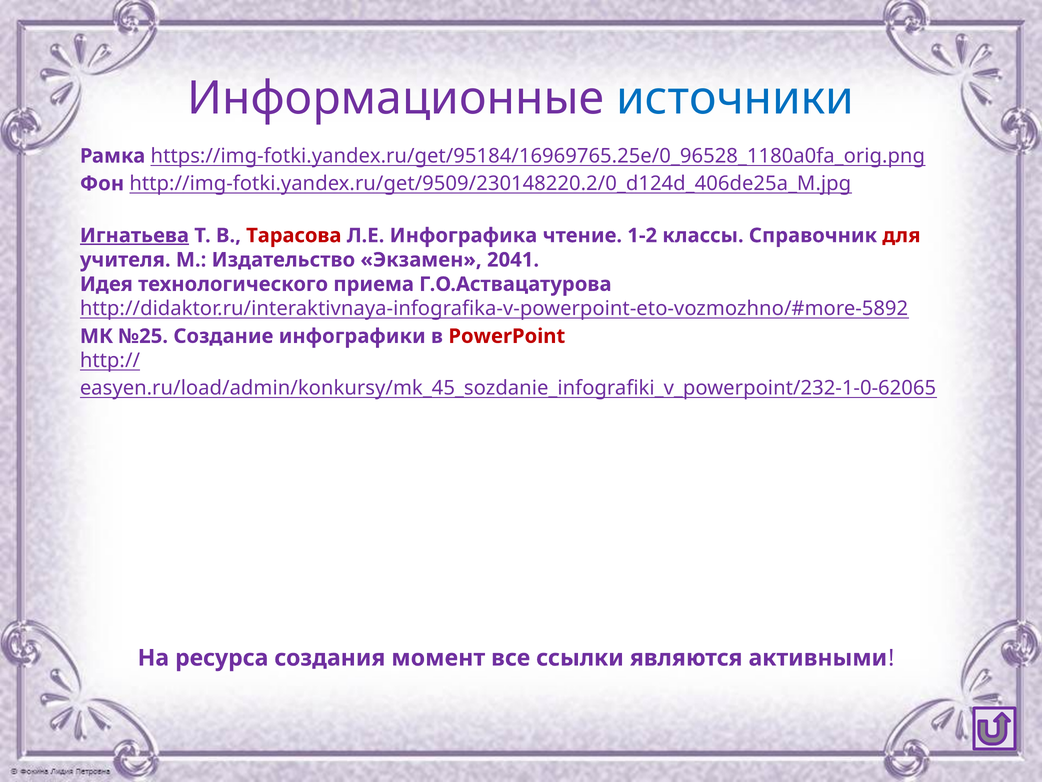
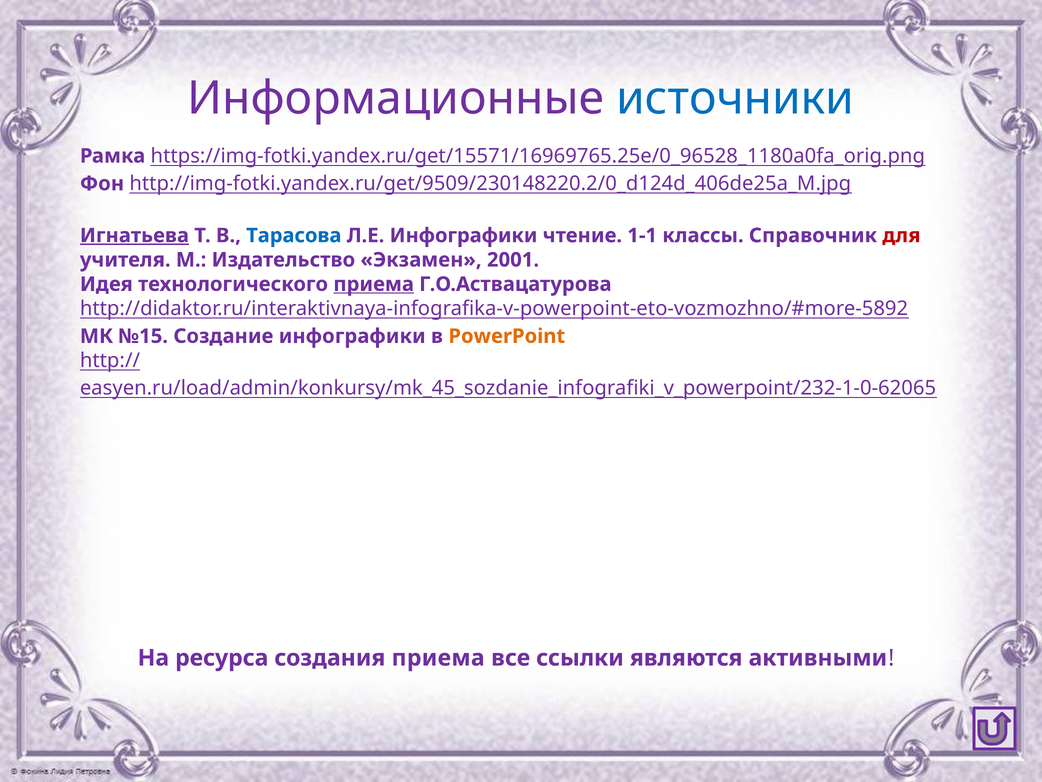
https://img-fotki.yandex.ru/get/95184/16969765.25e/0_96528_1180a0fa_orig.png: https://img-fotki.yandex.ru/get/95184/16969765.25e/0_96528_1180a0fa_orig.png -> https://img-fotki.yandex.ru/get/15571/16969765.25e/0_96528_1180a0fa_orig.png (538, 156)
Тарасова colour: red -> blue (294, 235)
Л.Е Инфографика: Инфографика -> Инфографики (464, 235)
1-2: 1-2 -> 1-1 (642, 235)
2041: 2041 -> 2001 (513, 260)
приема underline: none -> present (374, 284)
№25: №25 -> №15 (143, 336)
PowerPoint colour: red -> orange (507, 336)
создания момент: момент -> приема (438, 658)
